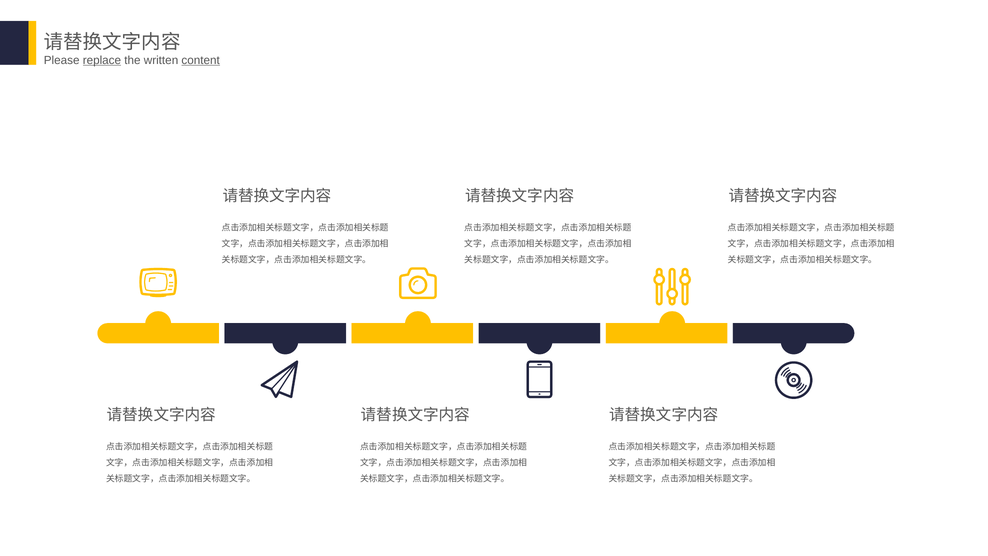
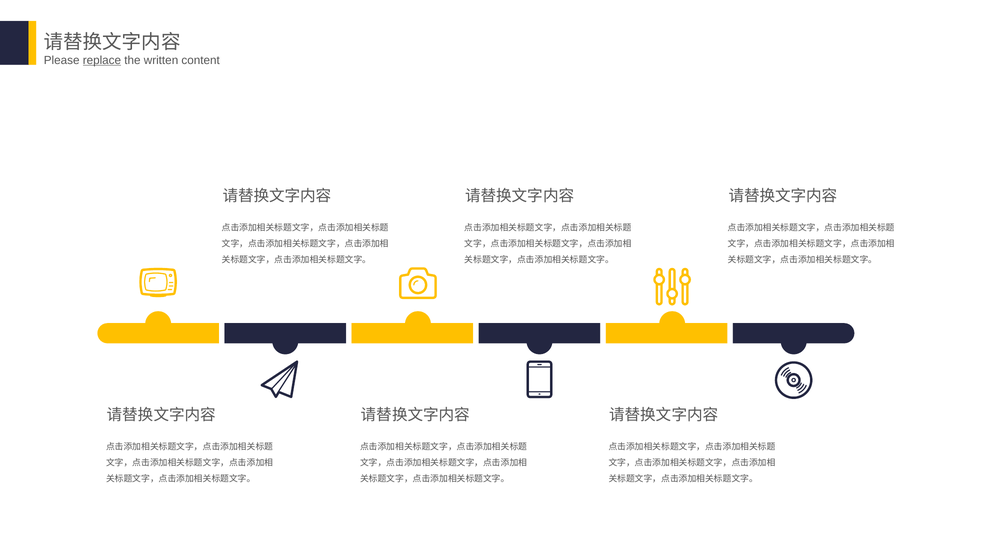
content underline: present -> none (201, 60)
